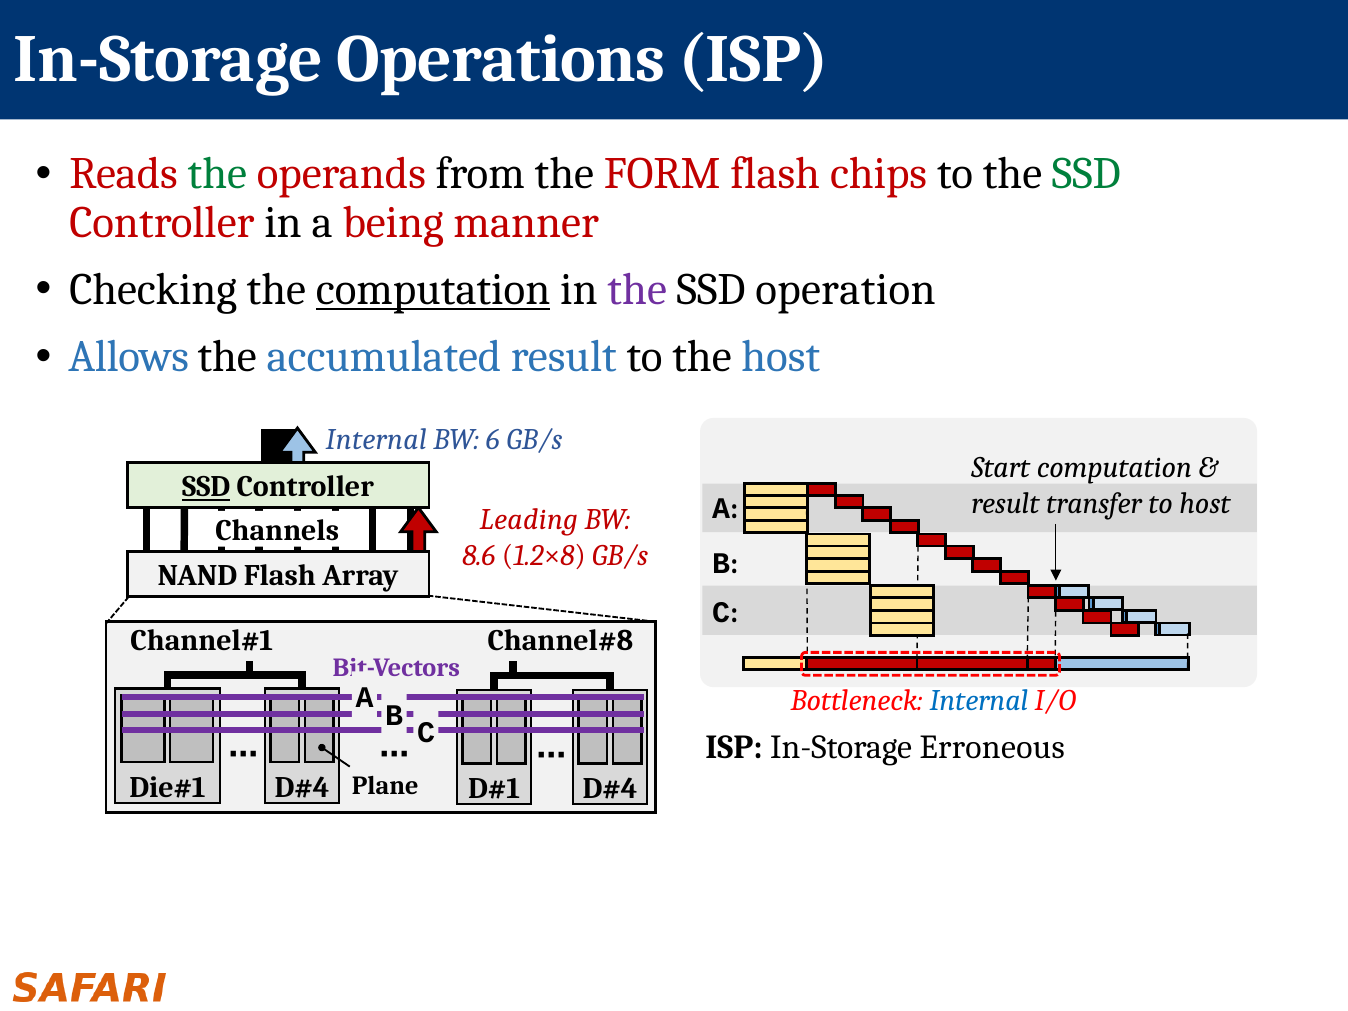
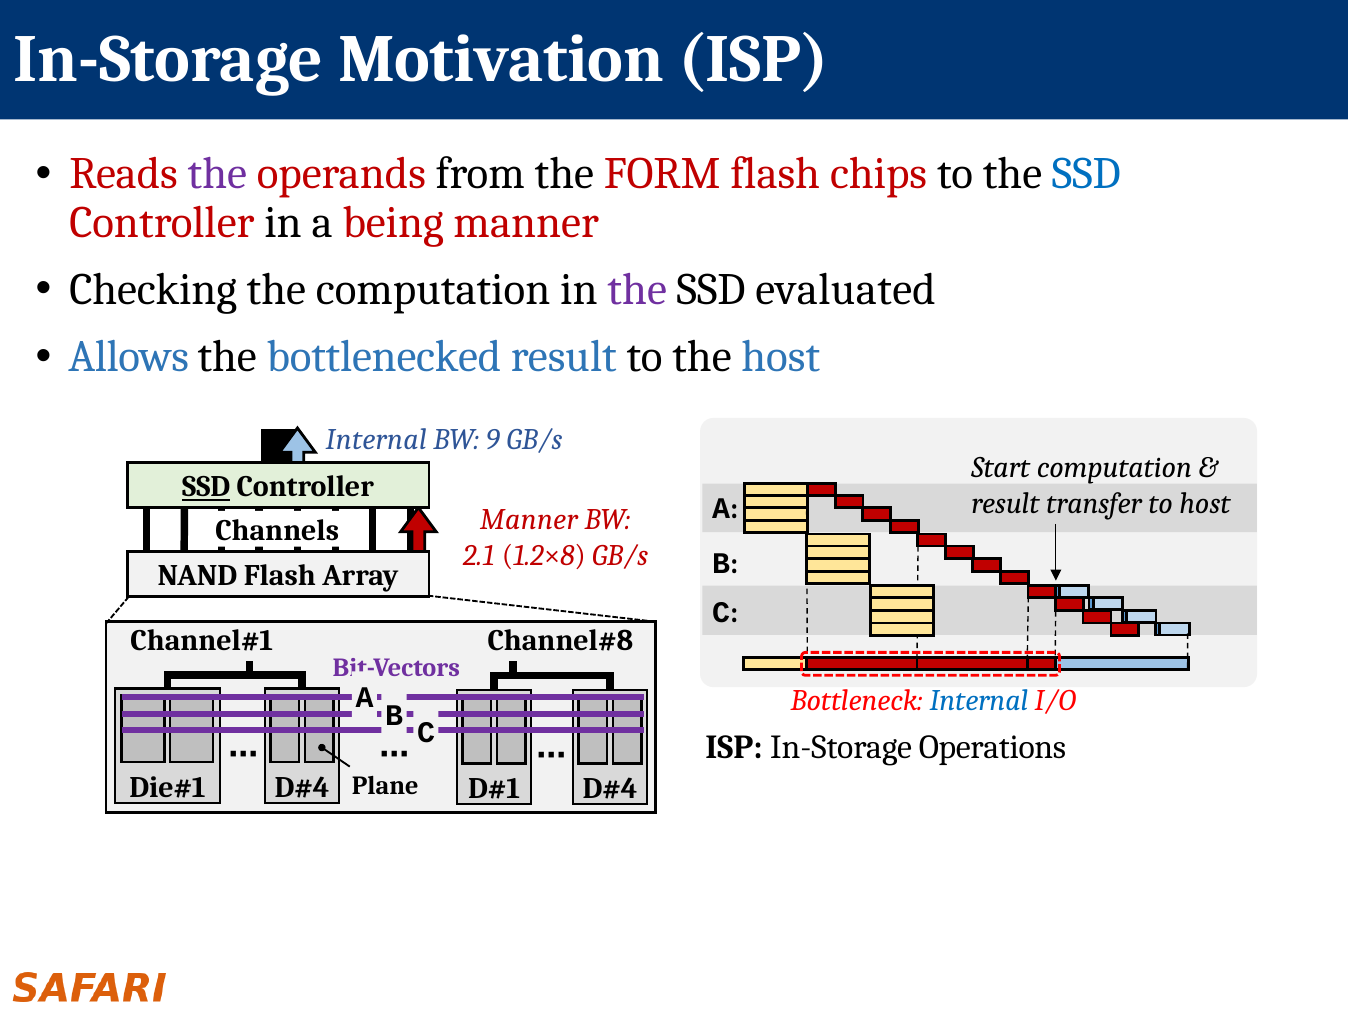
Operations: Operations -> Motivation (501, 59)
the colour: green -> purple (217, 174)
SSD colour: green -> blue (1086, 174)
computation underline: present -> none (433, 290)
operation: operation -> evaluated (846, 290)
accumulated: accumulated -> bottlenecked (384, 357)
6: 6 -> 9 (493, 439)
Channels Leading: Leading -> Manner (529, 519)
8.6: 8.6 -> 2.1 (479, 555)
Erroneous: Erroneous -> Operations (992, 747)
